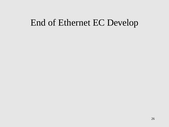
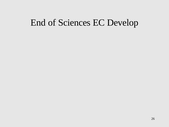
Ethernet: Ethernet -> Sciences (74, 22)
